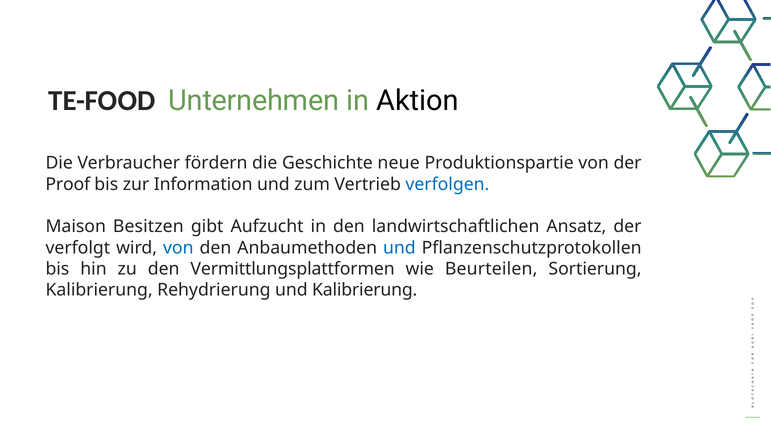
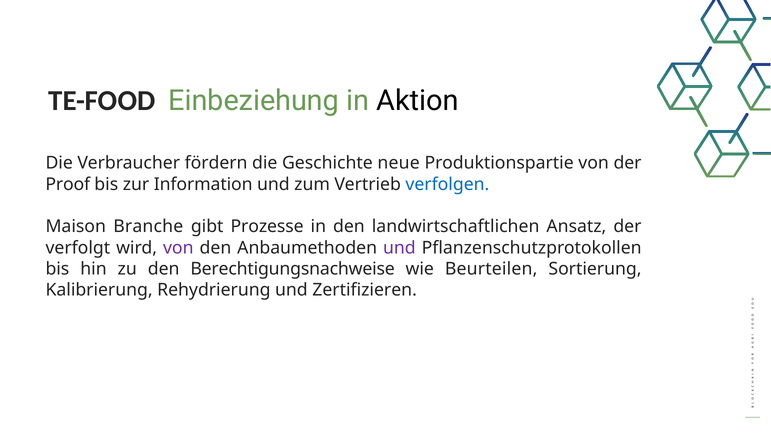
Unternehmen: Unternehmen -> Einbeziehung (254, 101)
Besitzen: Besitzen -> Branche (148, 227)
Aufzucht: Aufzucht -> Prozesse (267, 227)
von colour: blue -> purple (178, 248)
und colour: blue -> purple (399, 248)
Vermittlungsplattformen: Vermittlungsplattformen -> Berechtigungsnachweise (293, 269)
und Kalibrierung: Kalibrierung -> Zertifizieren (365, 290)
